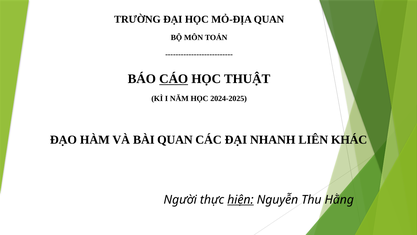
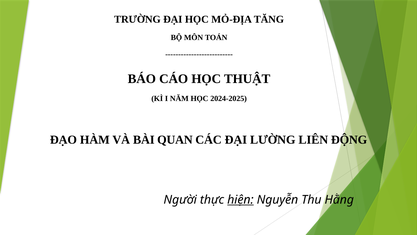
MỎ-ĐỊA QUAN: QUAN -> TĂNG (269, 19)
CÁO underline: present -> none (174, 79)
NHANH: NHANH -> LƯỜNG (273, 140)
KHÁC: KHÁC -> ĐỘNG (349, 140)
